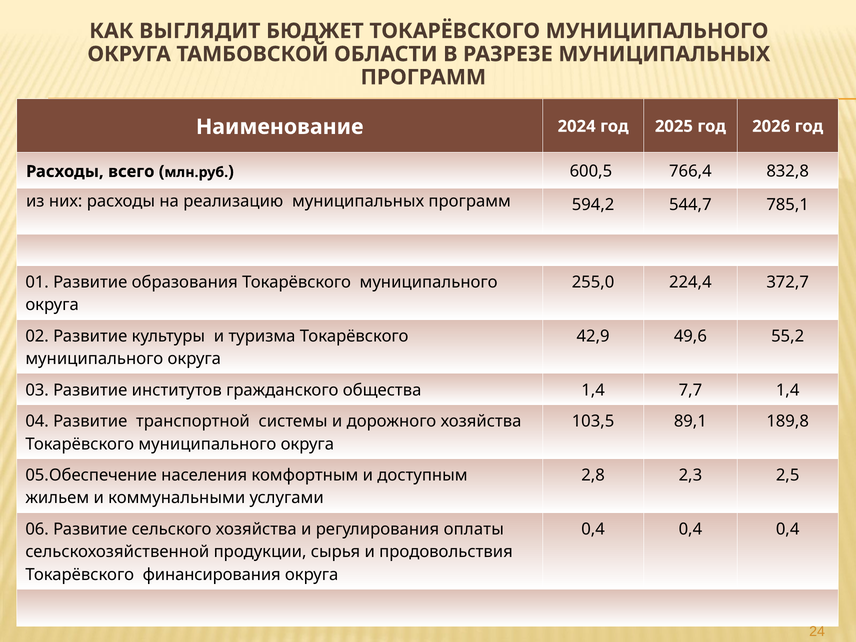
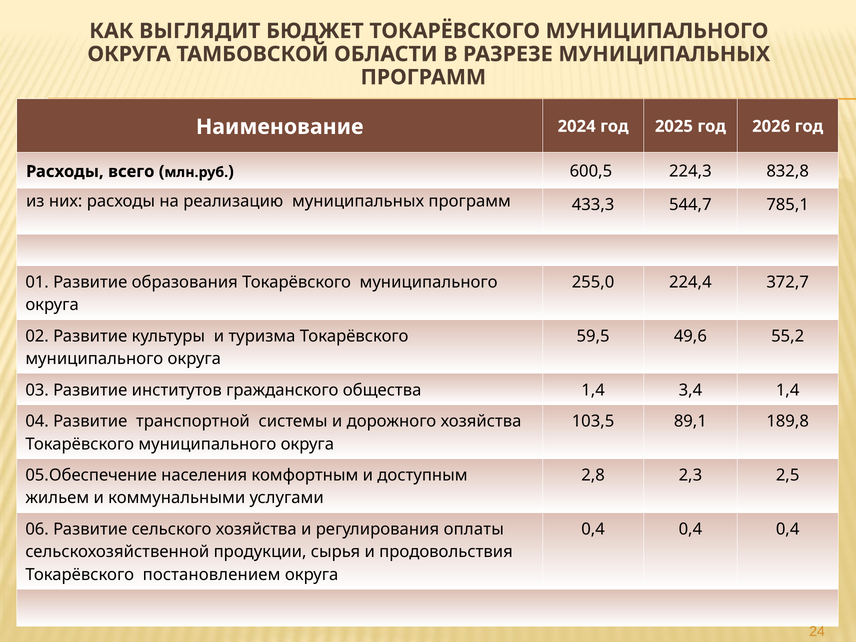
766,4: 766,4 -> 224,3 (690, 171)
594,2: 594,2 -> 433,3 (593, 205)
42,9: 42,9 -> 59,5 (593, 336)
7,7: 7,7 -> 3,4 (690, 390)
финансирования: финансирования -> постановлением (212, 575)
